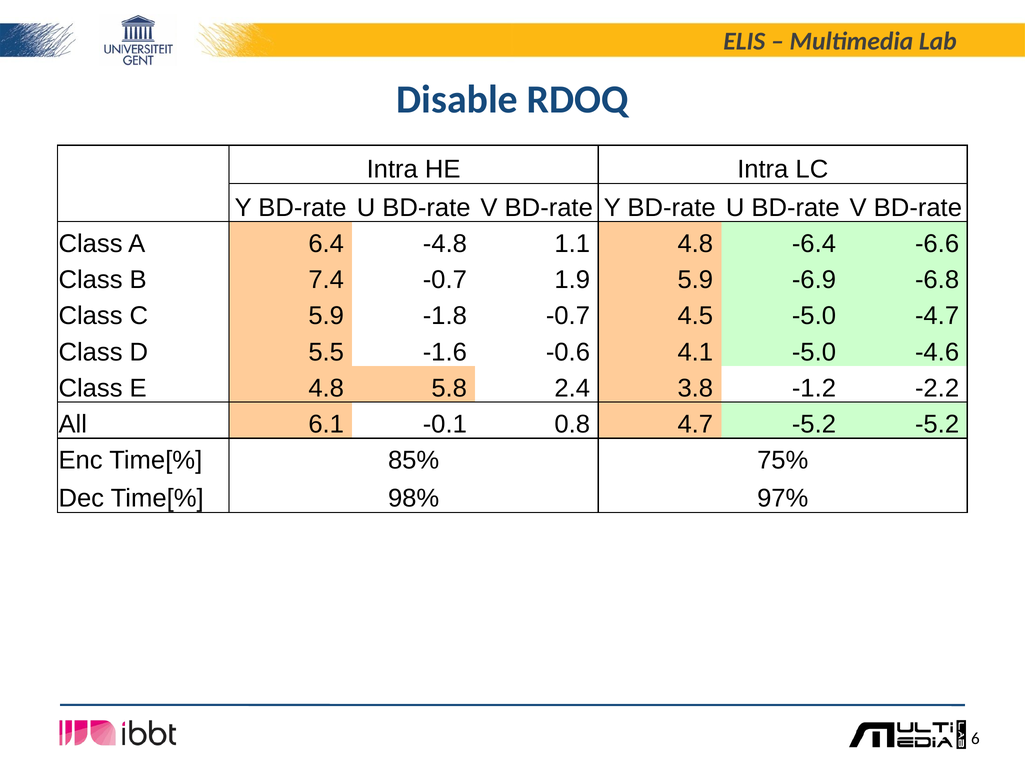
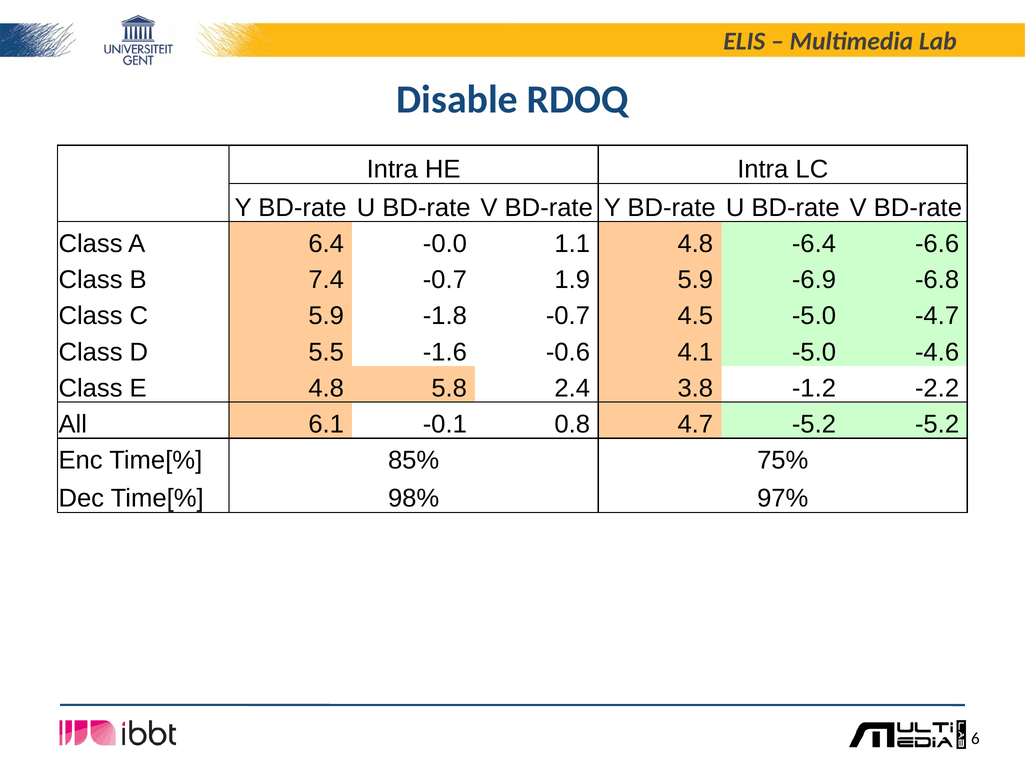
-4.8: -4.8 -> -0.0 (445, 244)
